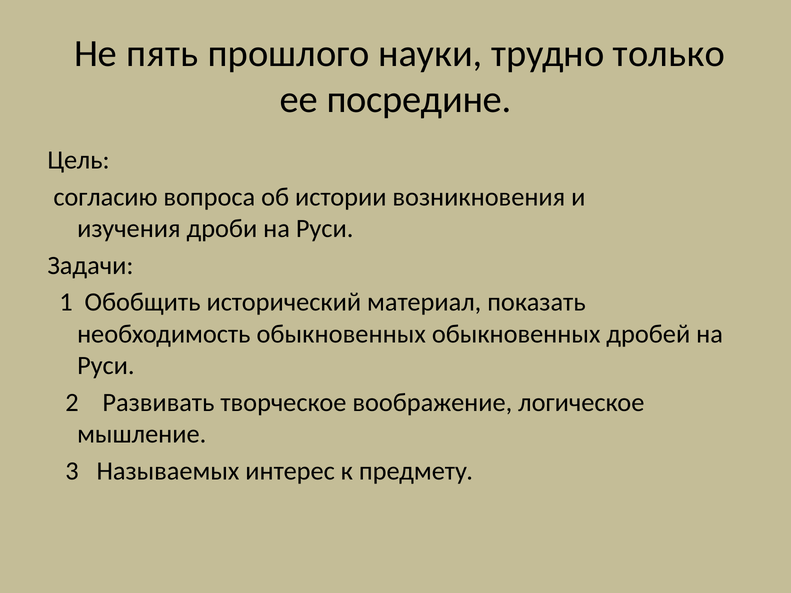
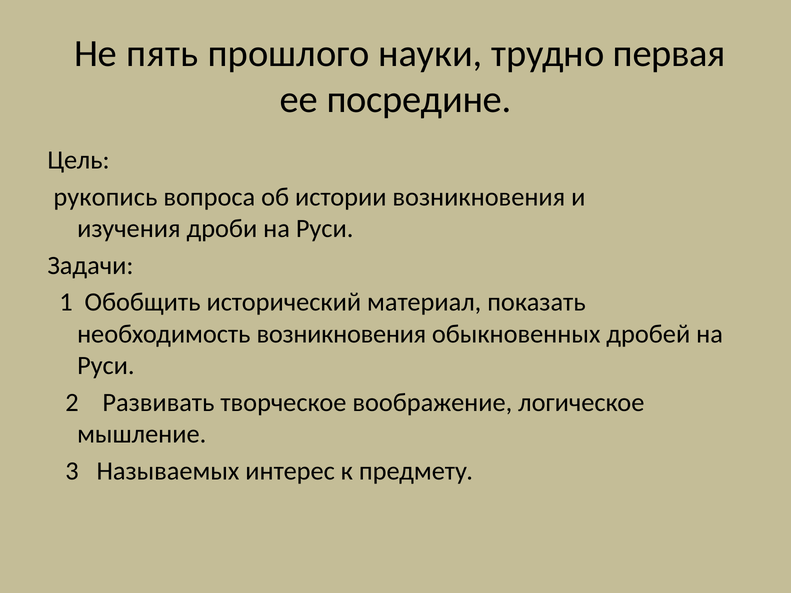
только: только -> первая (669, 53)
согласию: согласию -> рукопись (105, 197)
необходимость обыкновенных: обыкновенных -> возникновения (341, 334)
